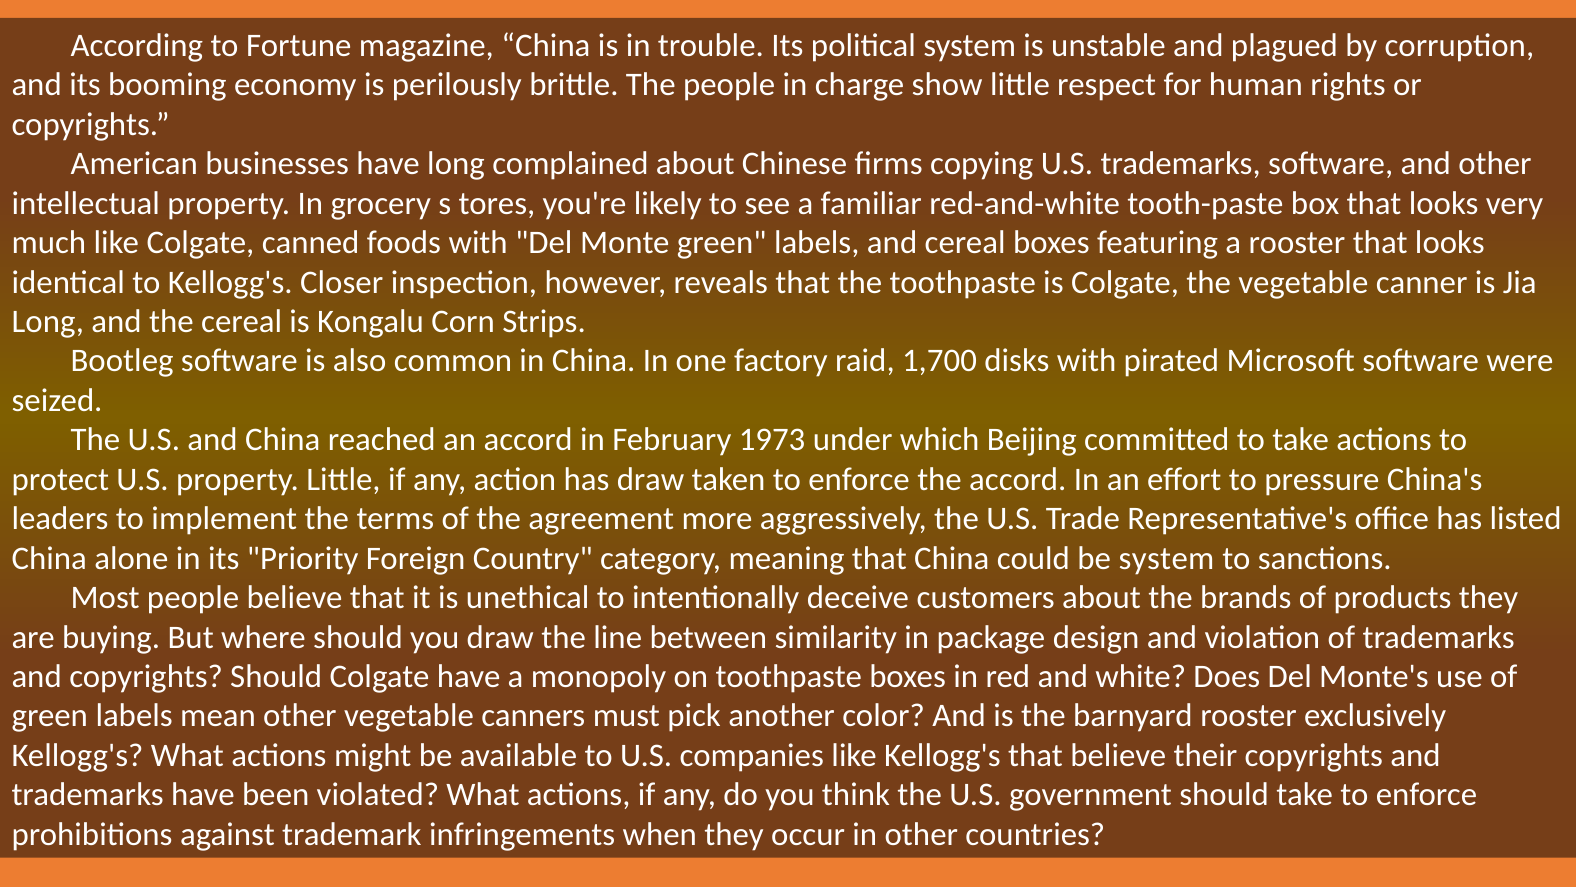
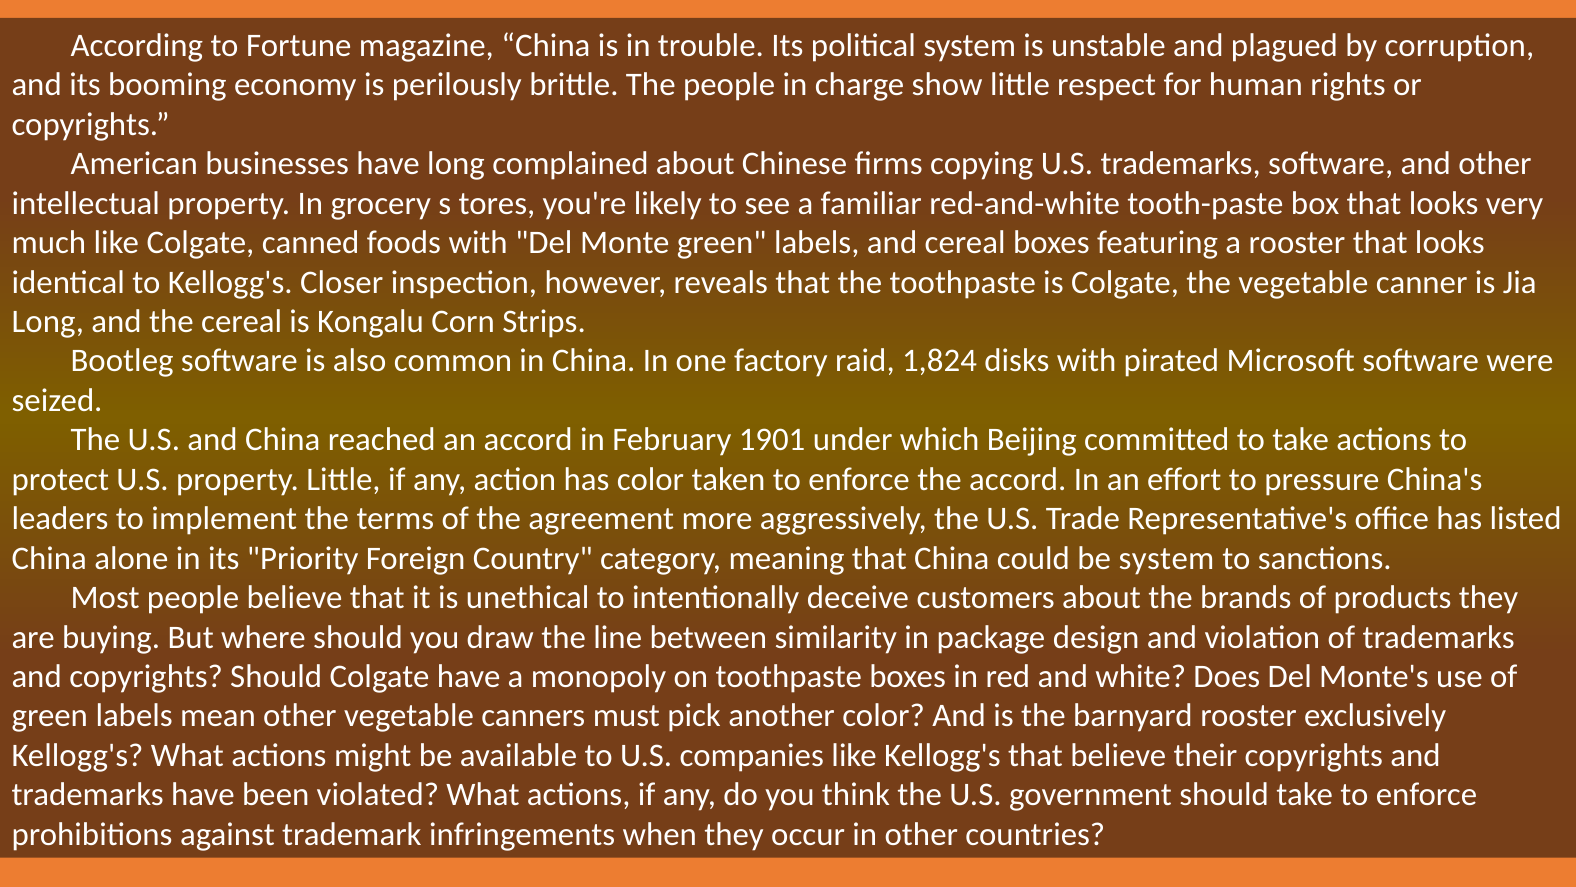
1,700: 1,700 -> 1,824 (939, 361)
1973: 1973 -> 1901 (772, 440)
has draw: draw -> color (651, 479)
